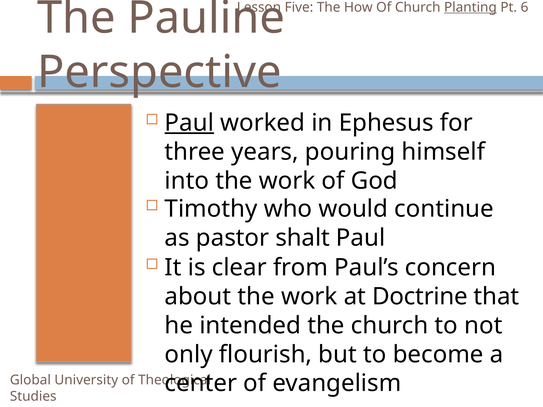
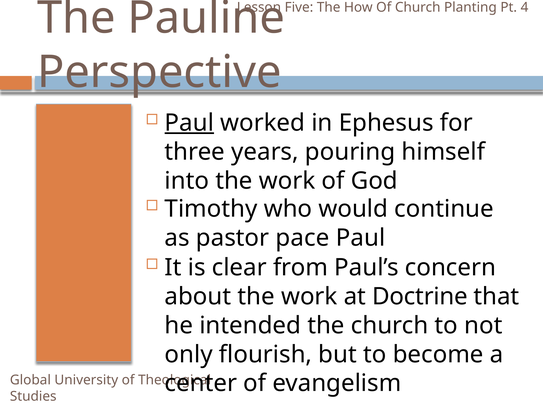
Planting underline: present -> none (470, 7)
6: 6 -> 4 (525, 7)
shalt: shalt -> pace (302, 238)
